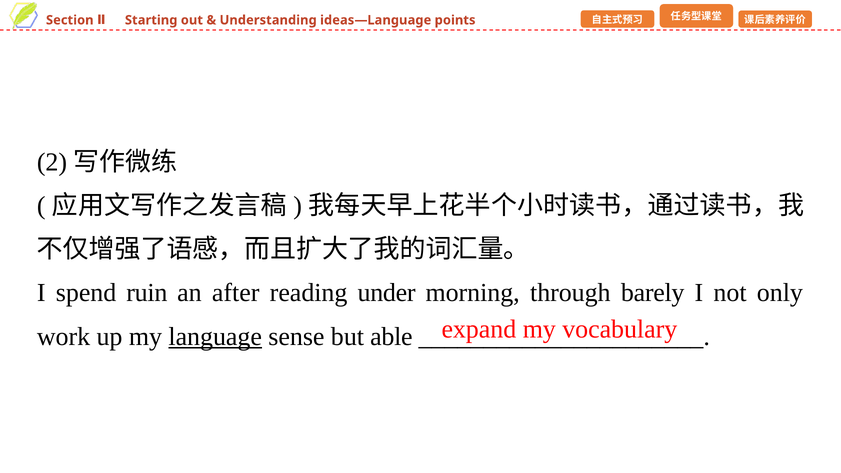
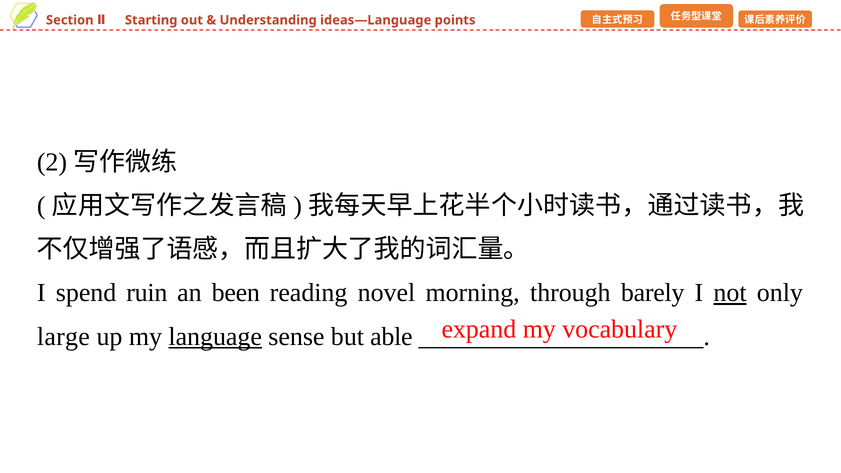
after: after -> been (236, 293)
under: under -> novel (386, 293)
not underline: none -> present (730, 293)
work: work -> large (63, 336)
